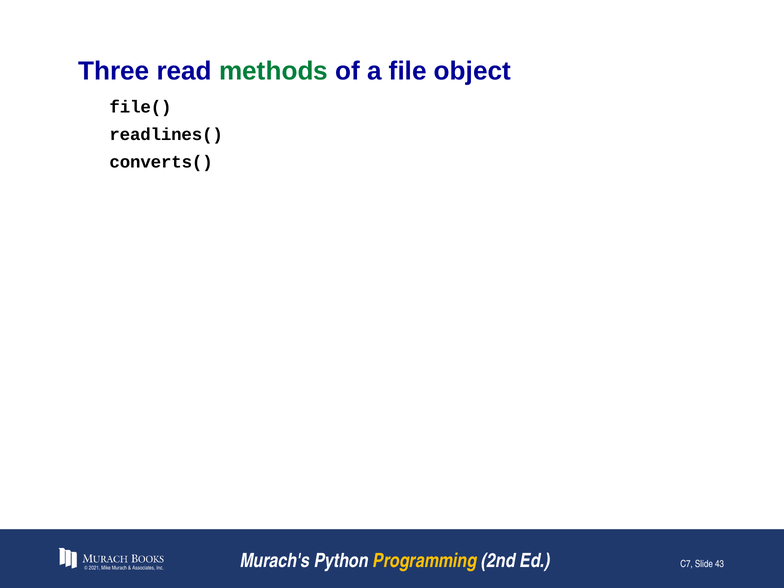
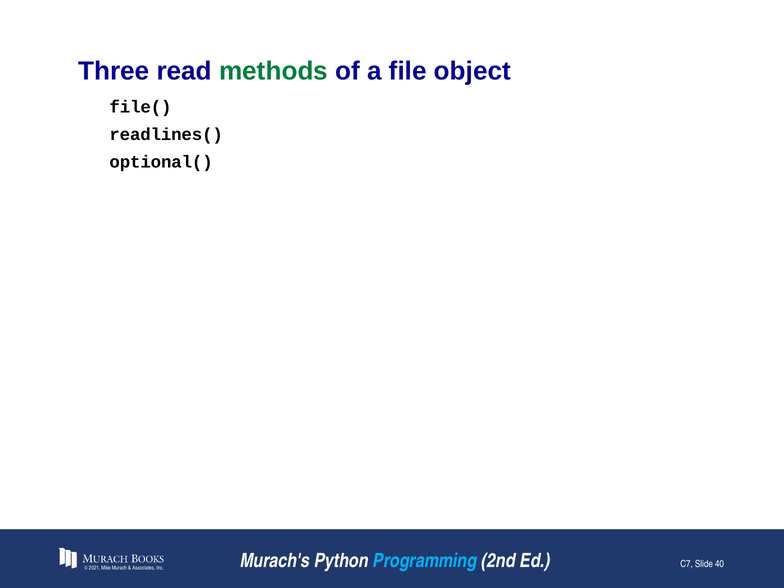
converts(: converts( -> optional( (161, 162)
Programming colour: yellow -> light blue (425, 561)
43: 43 -> 40 (719, 564)
